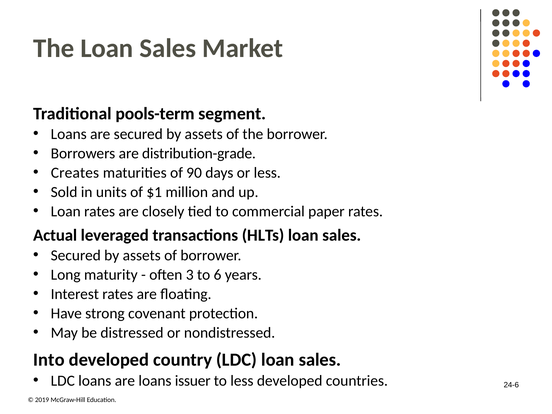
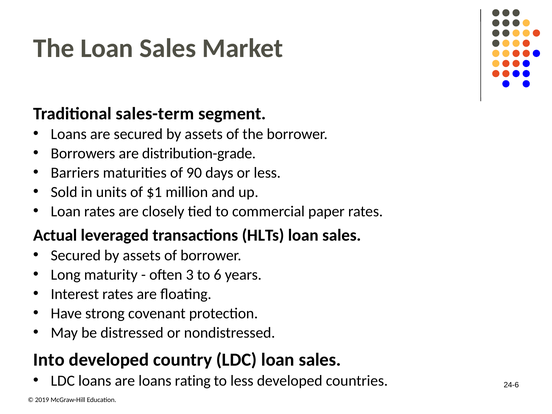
pools-term: pools-term -> sales-term (155, 114)
Creates: Creates -> Barriers (75, 173)
issuer: issuer -> rating (193, 381)
